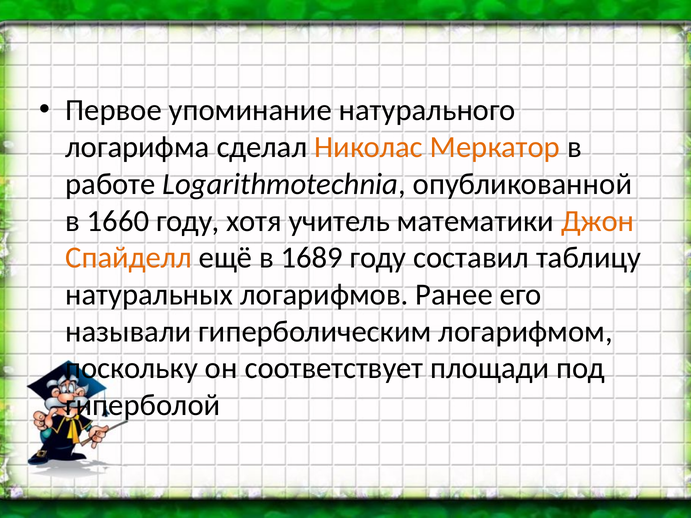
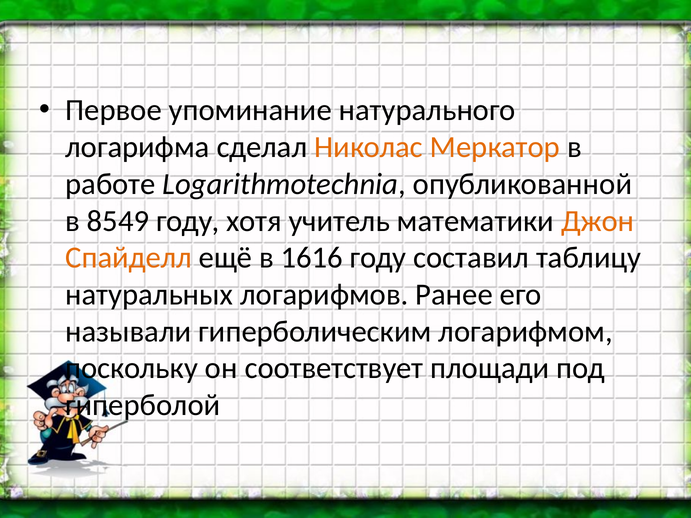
1660: 1660 -> 8549 (118, 221)
1689: 1689 -> 1616 (312, 258)
